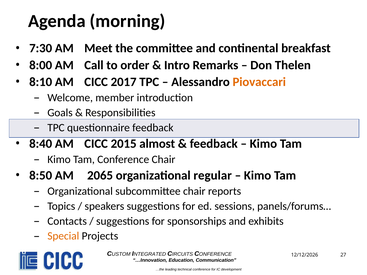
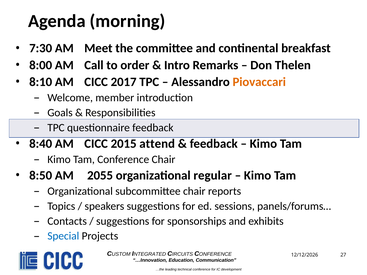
almost: almost -> attend (157, 144)
2065: 2065 -> 2055 (100, 176)
Special colour: orange -> blue (63, 236)
